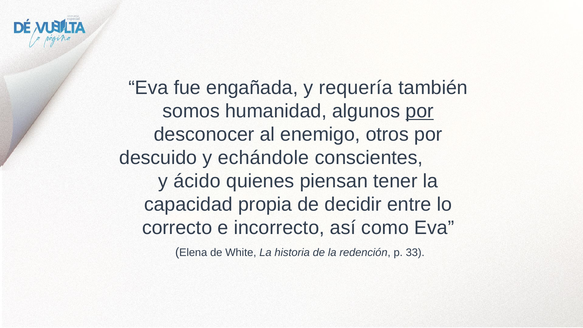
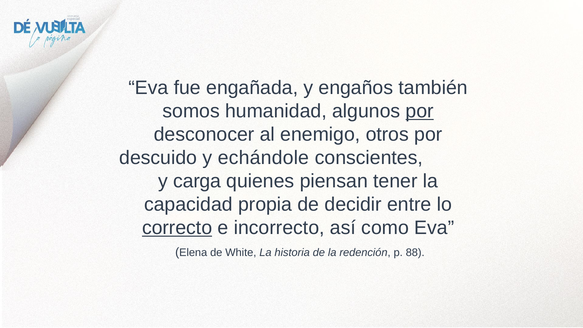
requería: requería -> engaños (356, 88)
ácido: ácido -> carga (197, 181)
correcto underline: none -> present (177, 228)
33: 33 -> 88 (415, 253)
